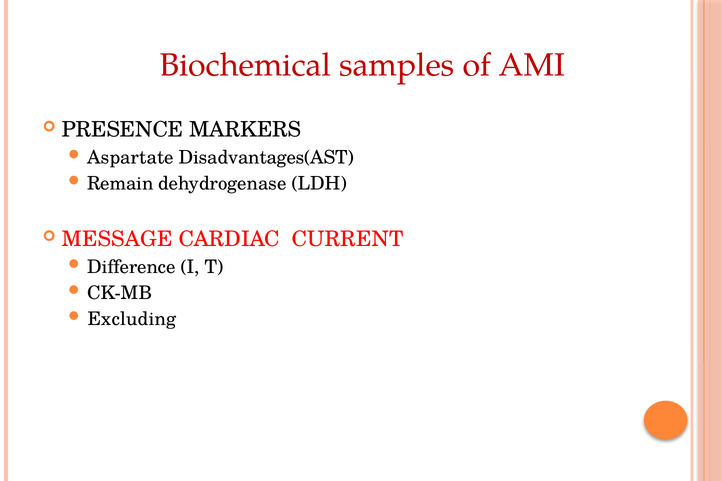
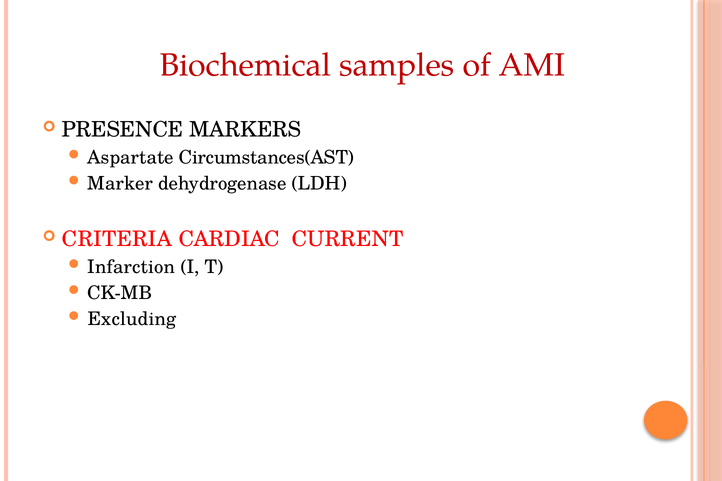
Disadvantages(AST: Disadvantages(AST -> Circumstances(AST (266, 157)
Remain: Remain -> Marker (120, 184)
MESSAGE: MESSAGE -> CRITERIA (117, 239)
Difference: Difference -> Infarction (131, 267)
